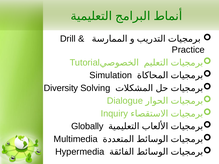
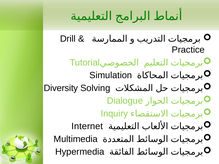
Globally: Globally -> Internet (87, 126)
